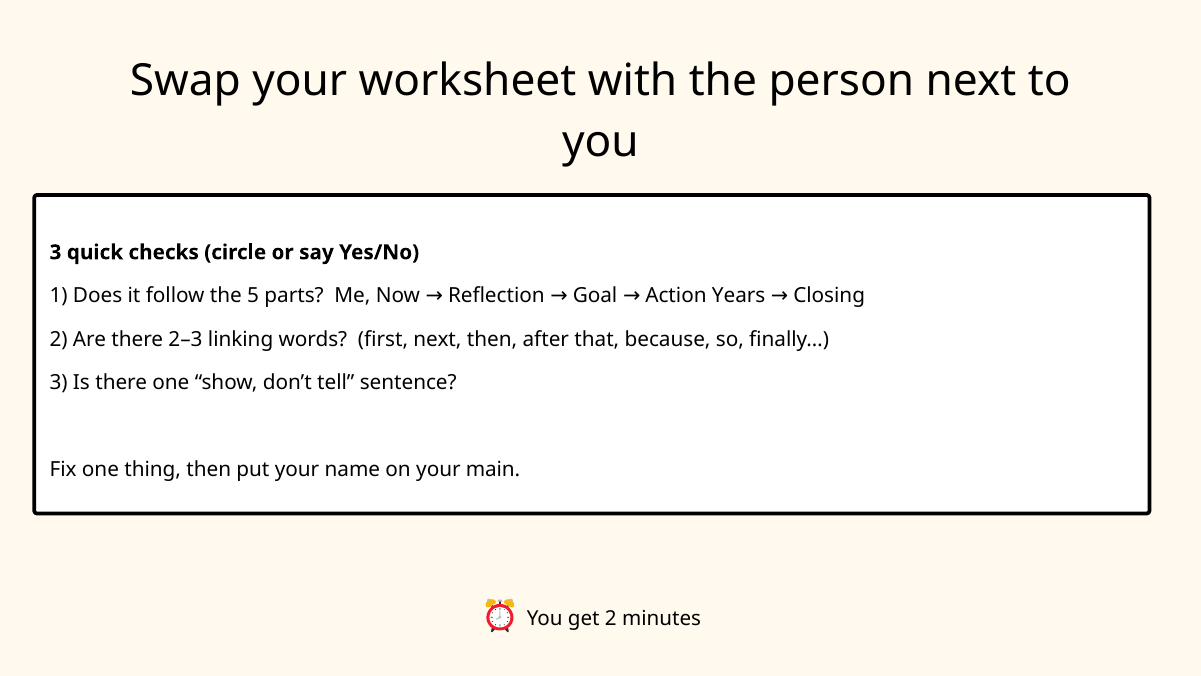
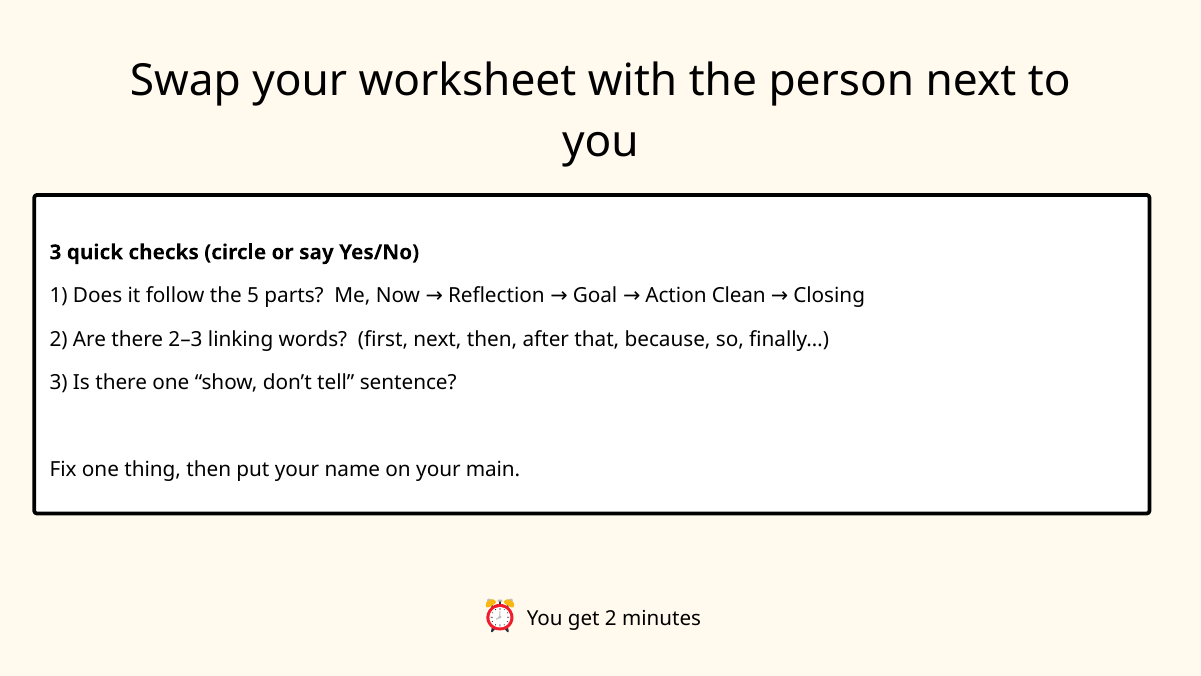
Years: Years -> Clean (739, 296)
